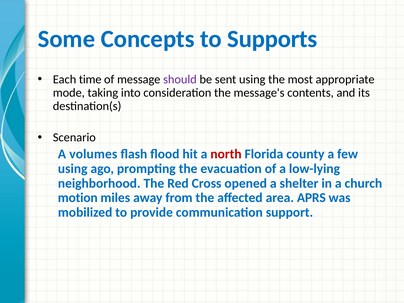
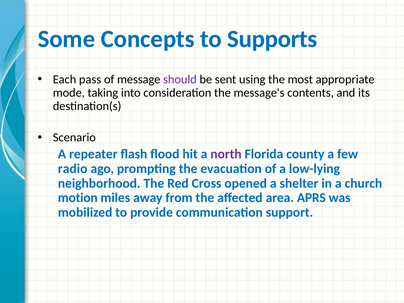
time: time -> pass (90, 79)
volumes: volumes -> repeater (93, 154)
north colour: red -> purple (226, 154)
using: using -> radio (73, 169)
